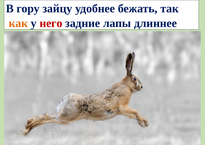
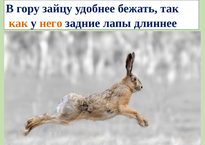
него colour: red -> orange (51, 23)
